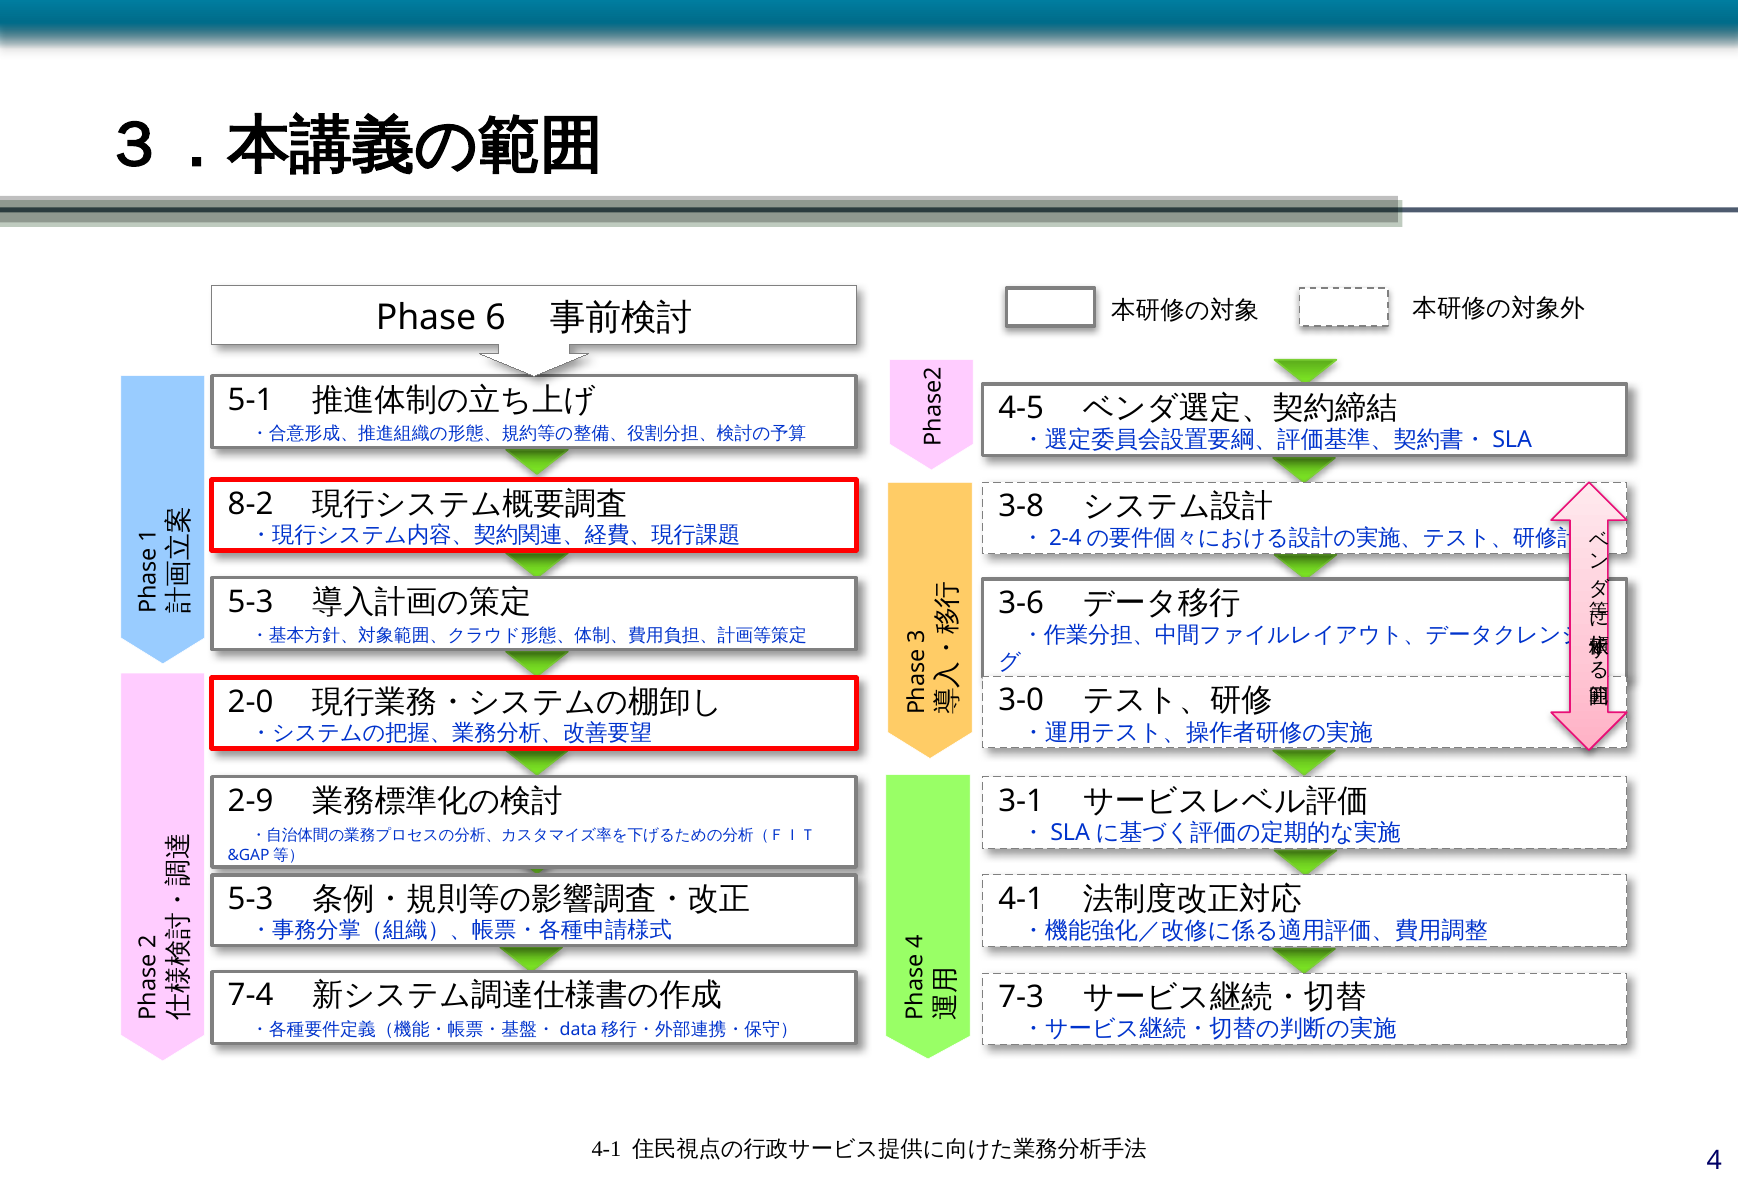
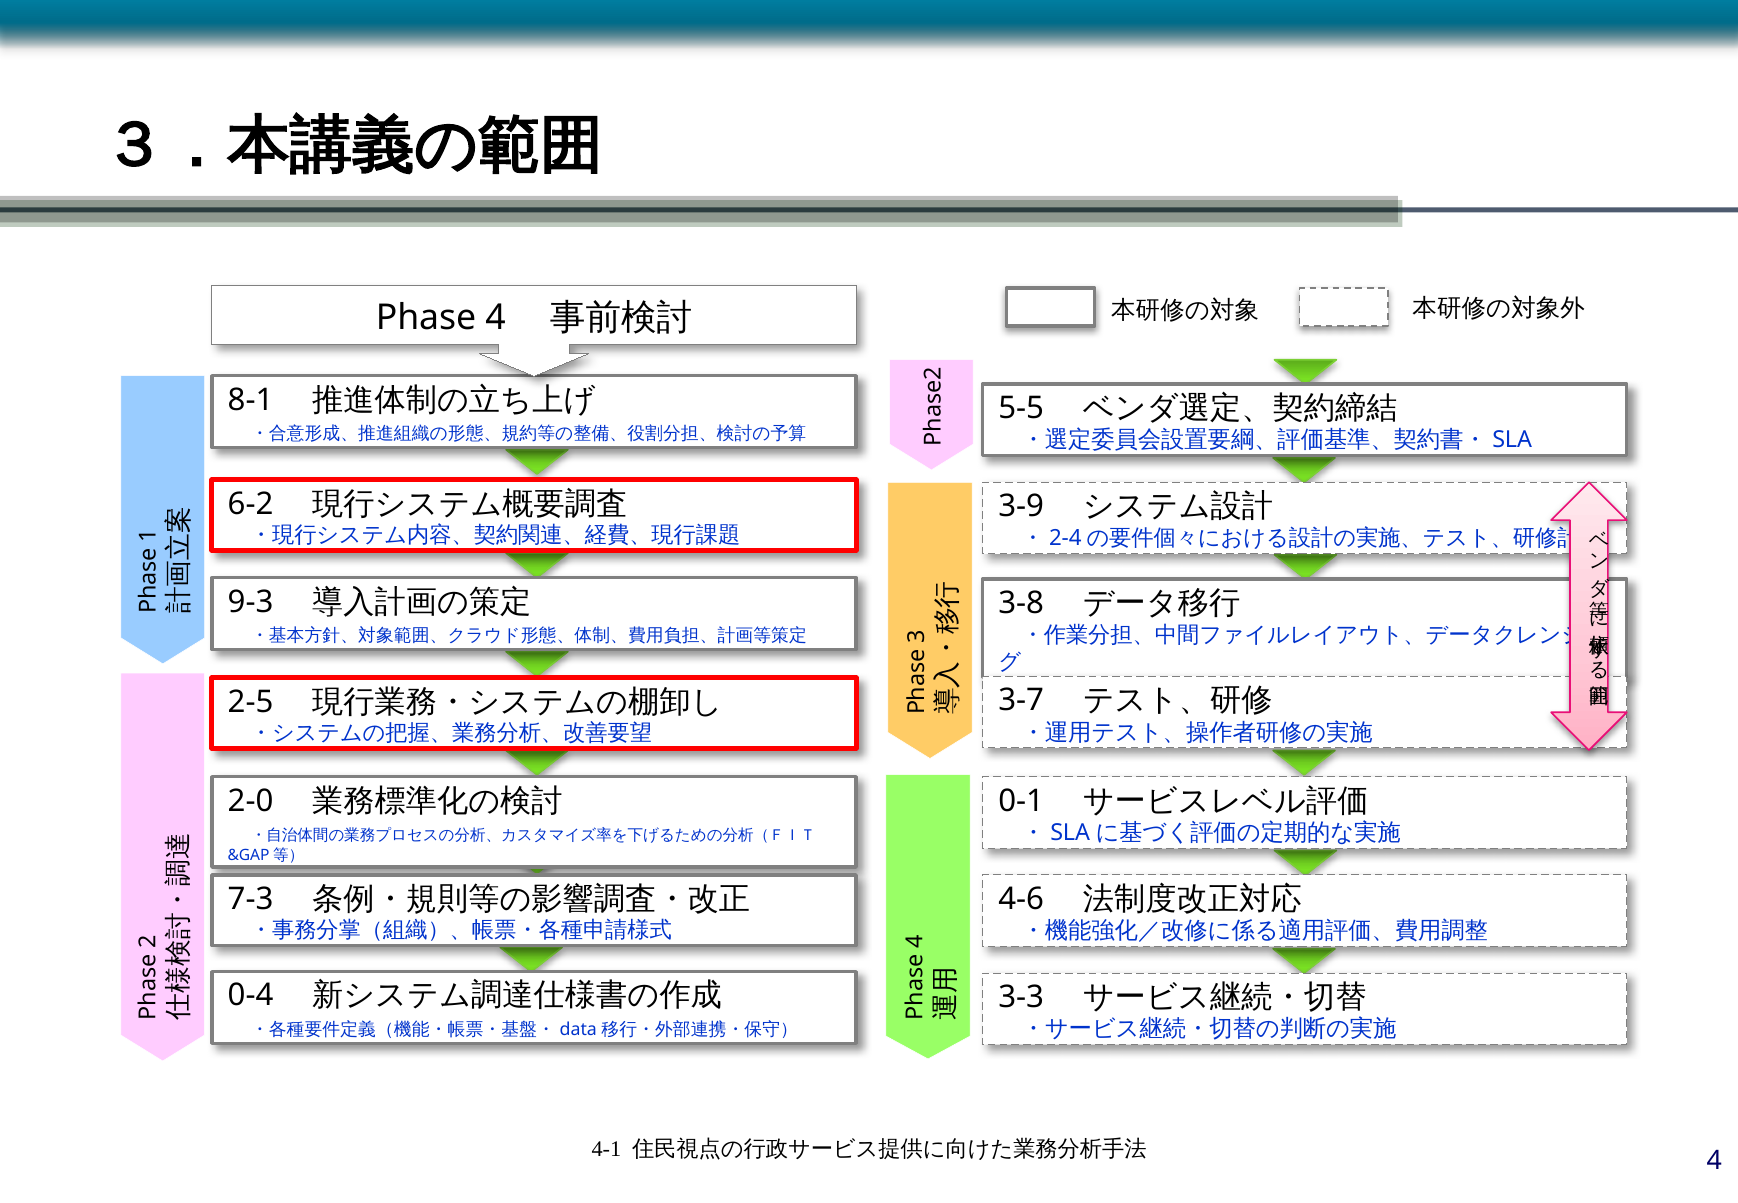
Phase 6: 6 -> 4 (496, 318)
5-1: 5-1 -> 8-1 (251, 400)
4-5: 4-5 -> 5-5 (1021, 408)
8-2: 8-2 -> 6-2 (251, 504)
3-8: 3-8 -> 3-9 (1021, 506)
5-3: 5-3 -> 9-3 (251, 602)
3-6: 3-6 -> 3-8 (1021, 603)
3-0: 3-0 -> 3-7 (1021, 700)
2-0: 2-0 -> 2-5 (251, 702)
2-9: 2-9 -> 2-0 (251, 801)
3-1: 3-1 -> 0-1 (1021, 801)
5-3: 5-3 -> 7-3 (251, 899)
4-1: 4-1 -> 4-6 (1021, 899)
7-4: 7-4 -> 0-4 (251, 996)
7-3: 7-3 -> 3-3 (1021, 997)
